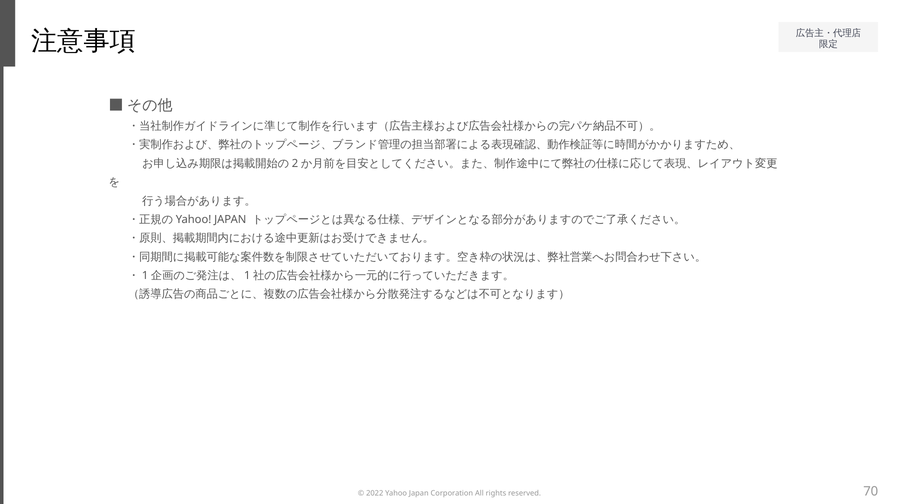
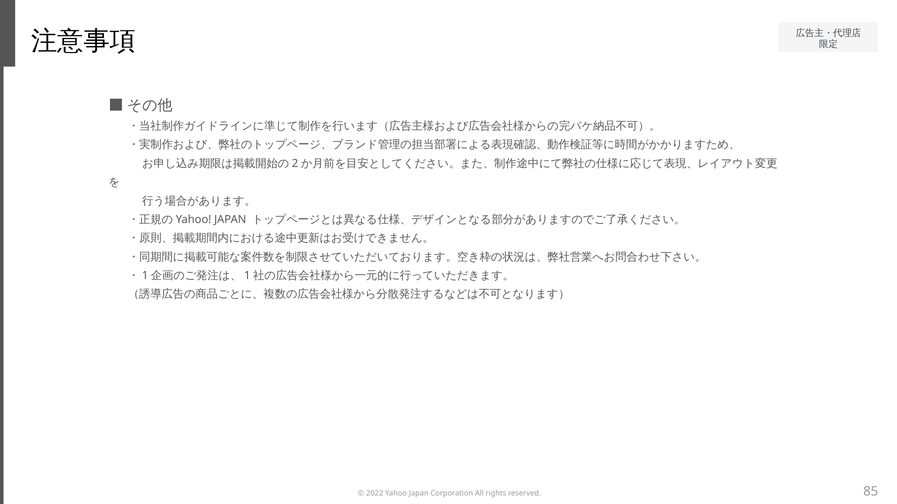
70: 70 -> 85 (871, 492)
